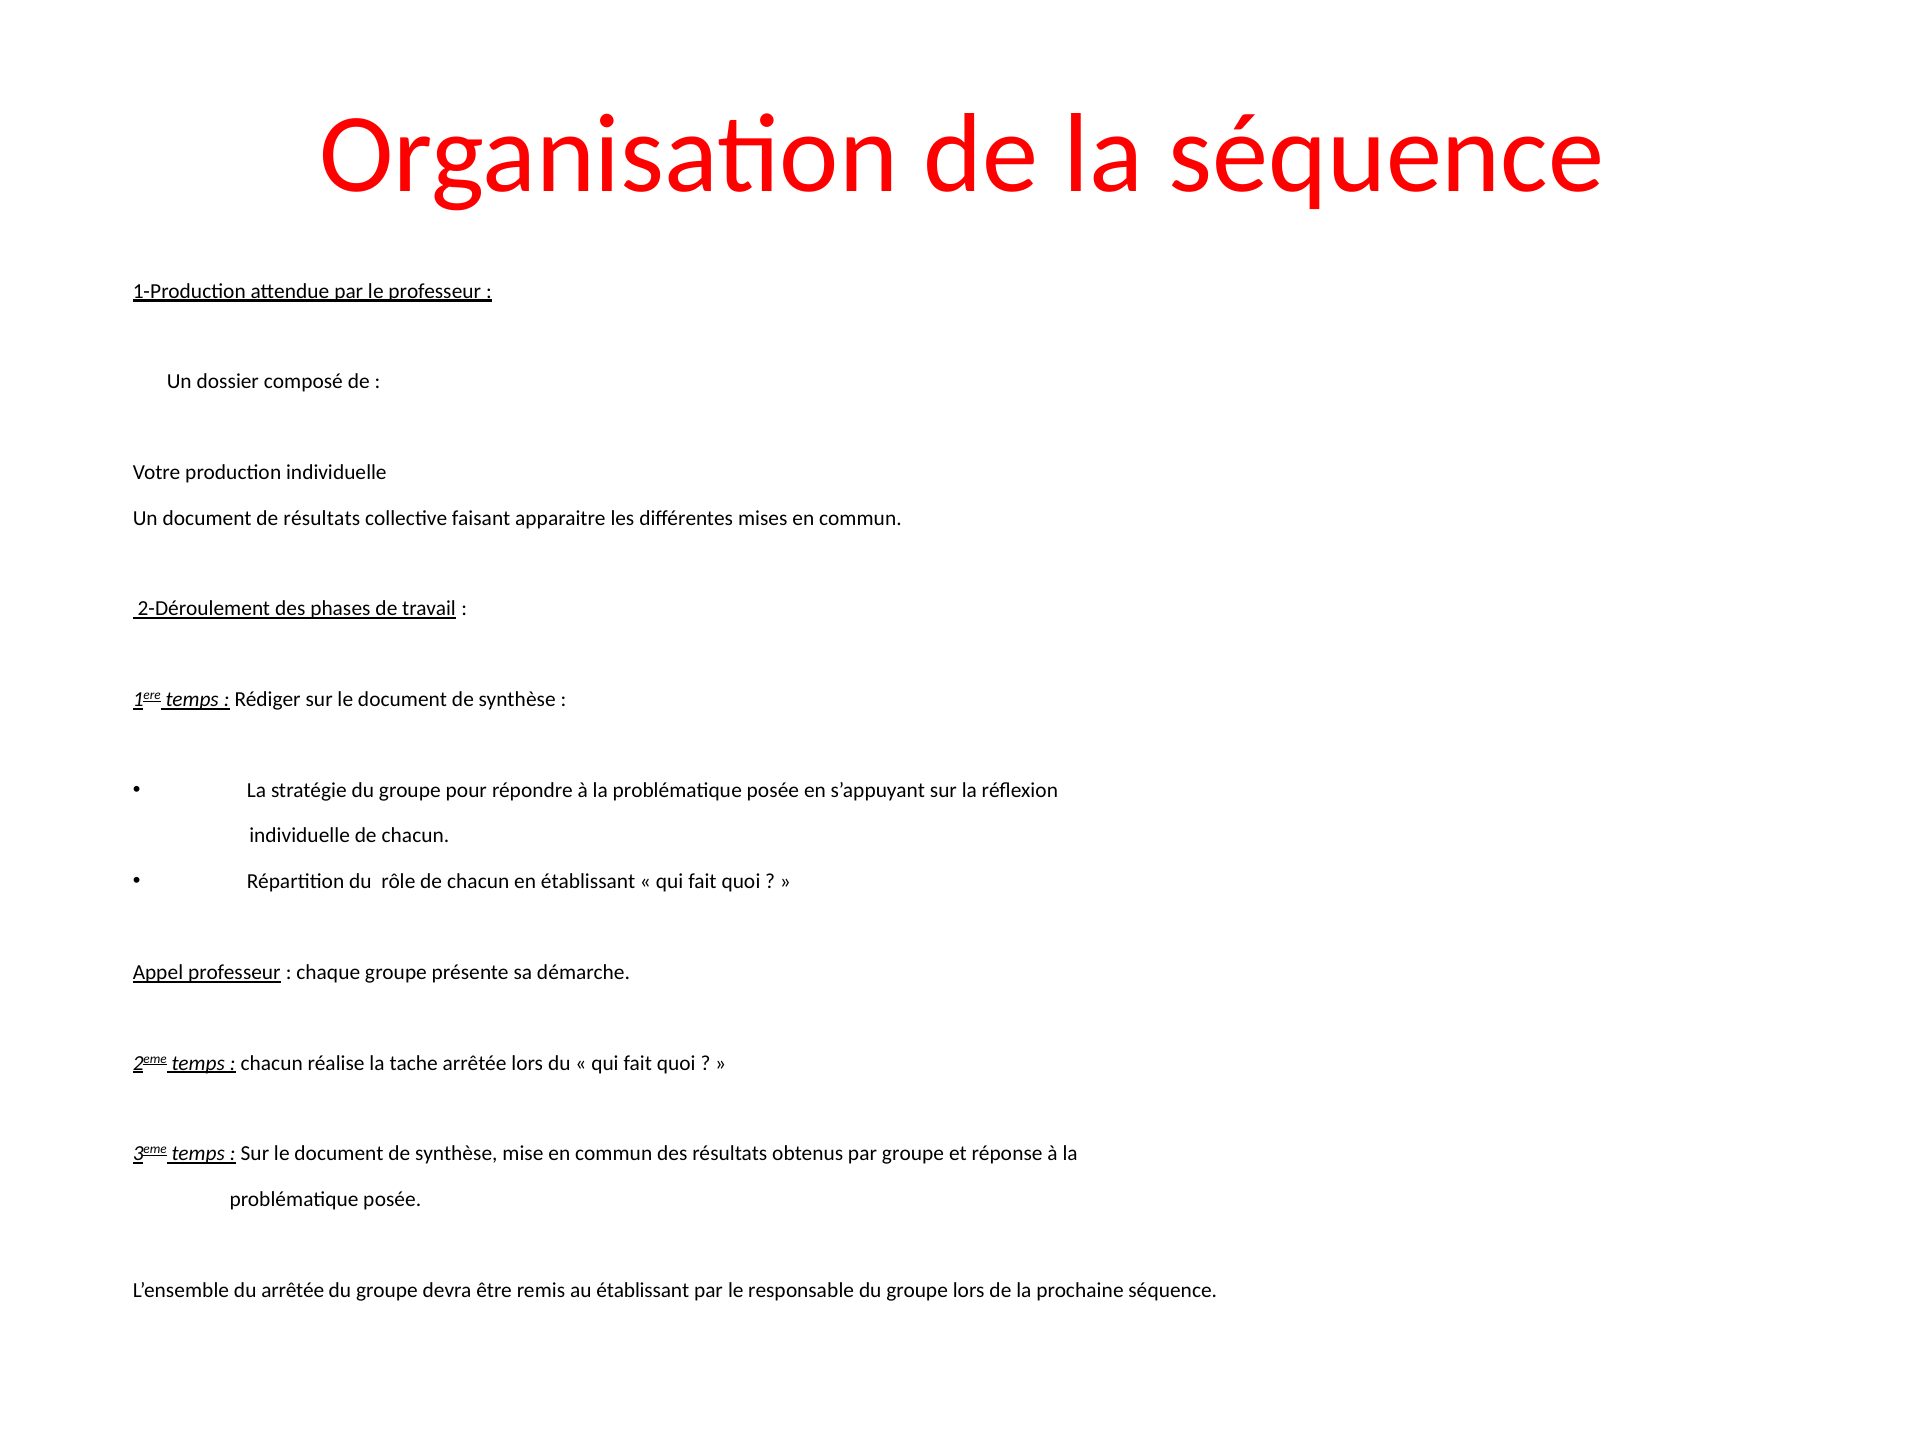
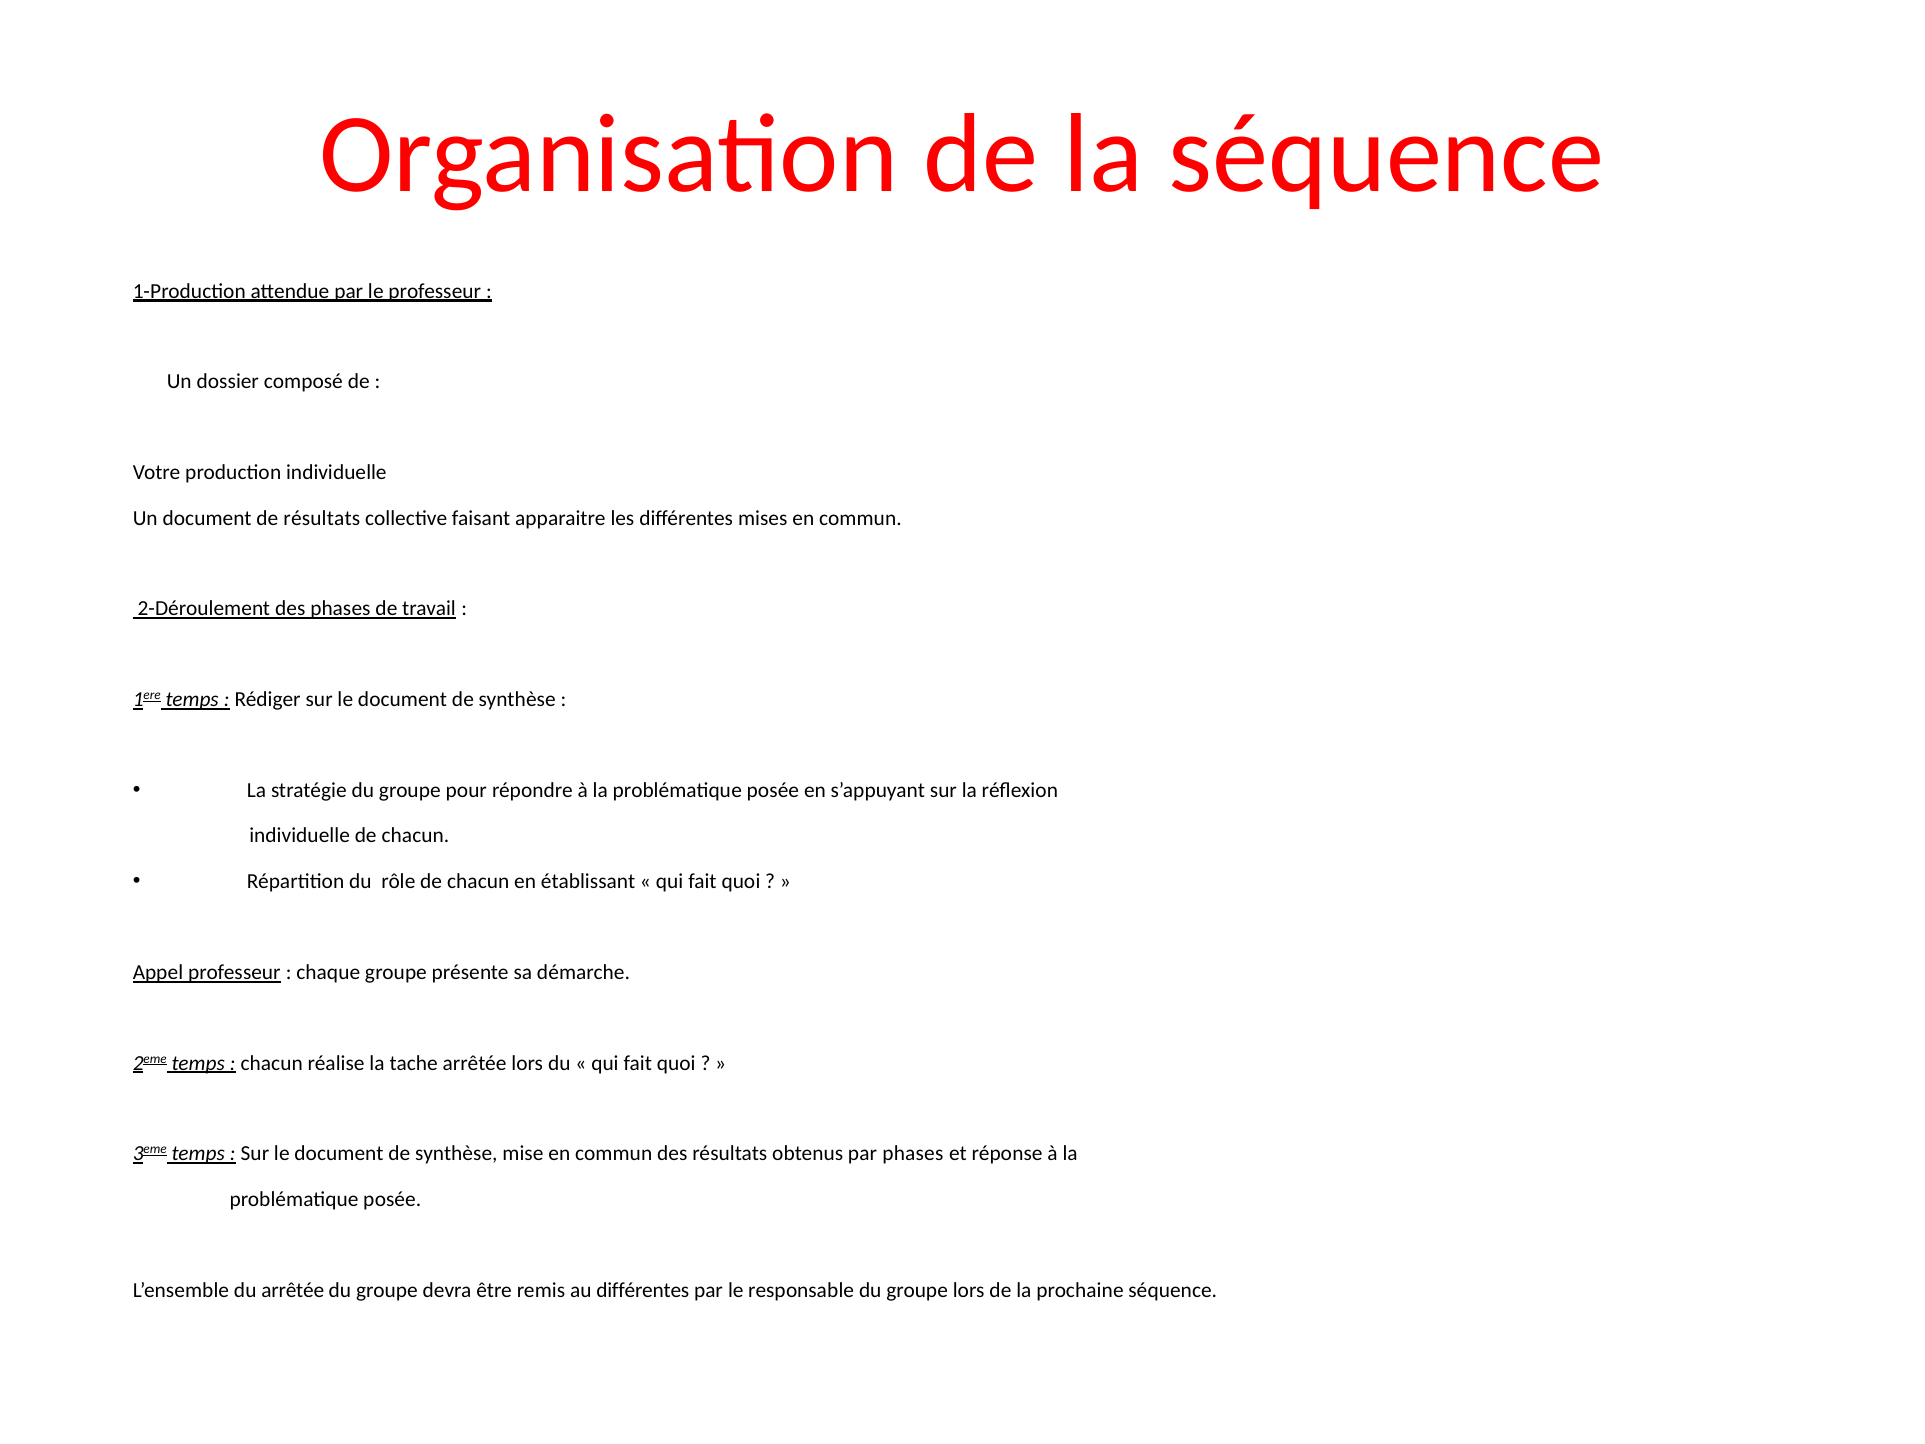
par groupe: groupe -> phases (913, 1154)
au établissant: établissant -> différentes (643, 1290)
